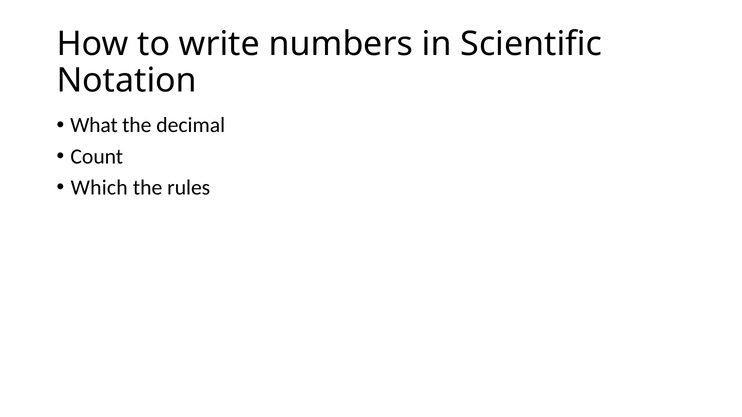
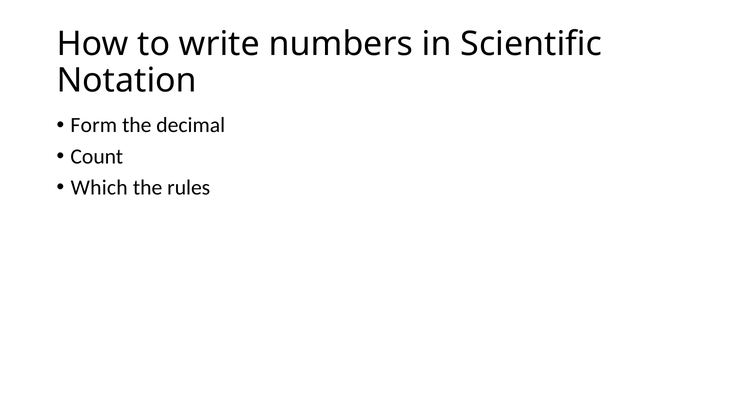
What: What -> Form (94, 125)
